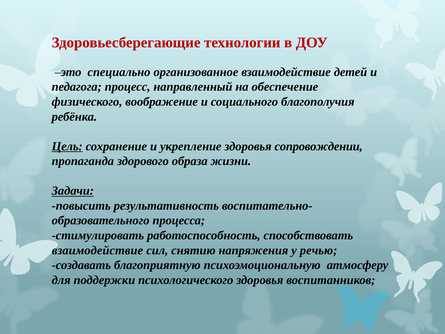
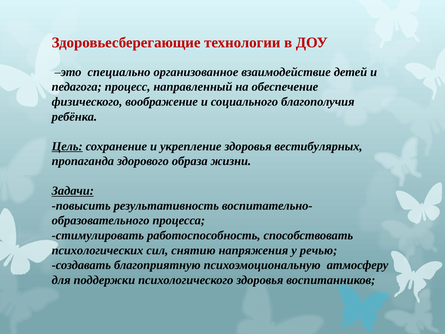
сопровождении: сопровождении -> вестибулярных (319, 146)
взаимодействие: взаимодействие -> психологических (98, 250)
